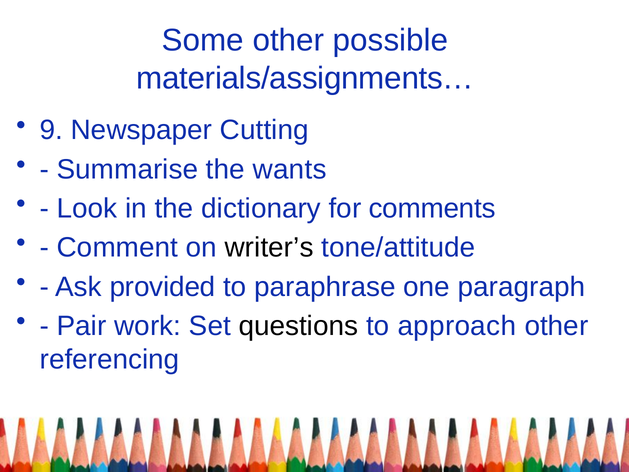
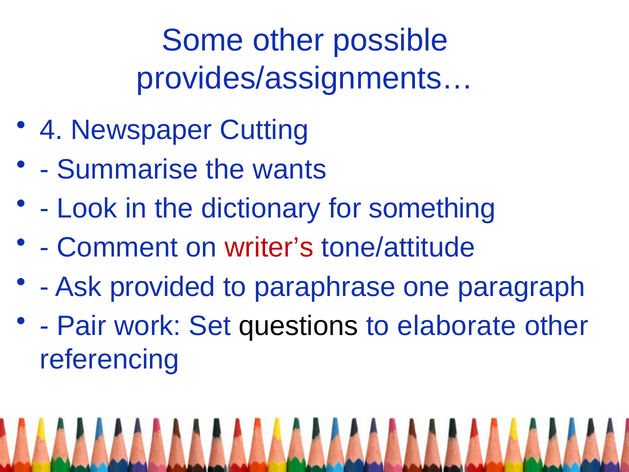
materials/assignments…: materials/assignments… -> provides/assignments… (305, 78)
9: 9 -> 4 (51, 130)
comments: comments -> something (432, 208)
writer’s colour: black -> red (269, 248)
approach: approach -> elaborate (457, 326)
